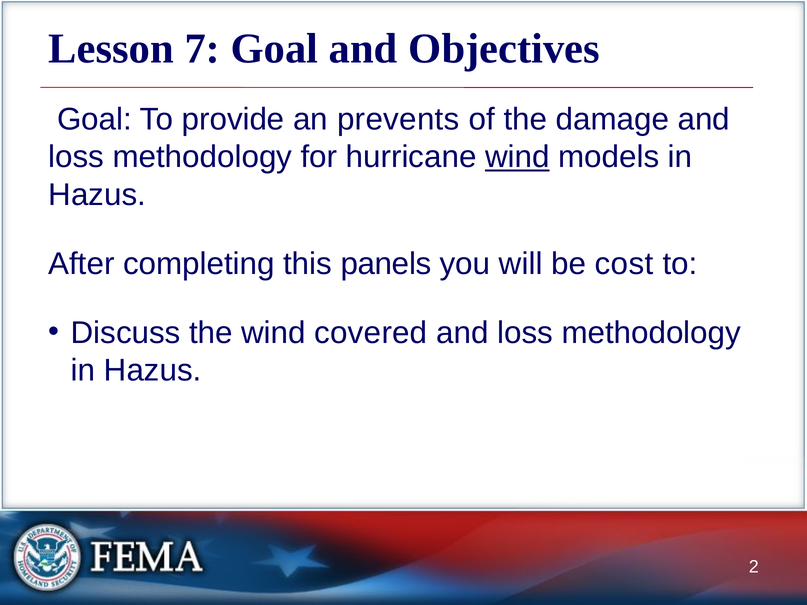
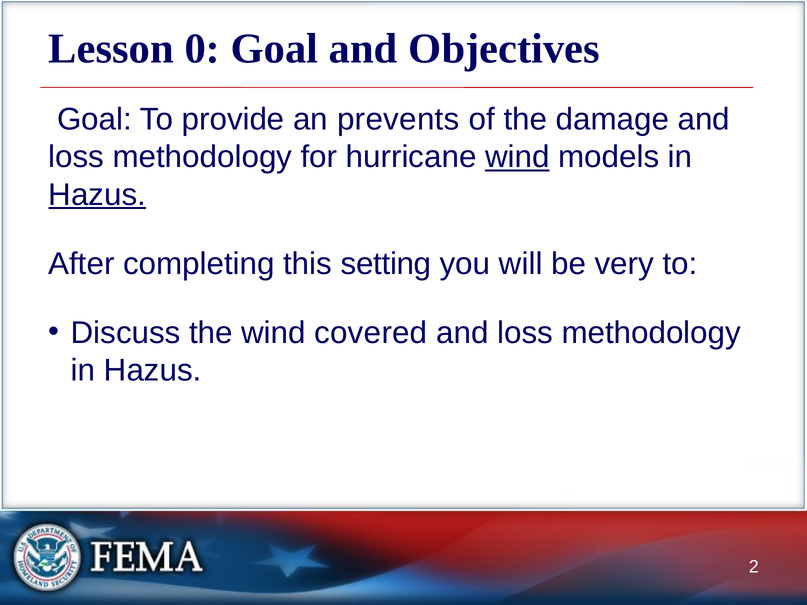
7: 7 -> 0 (202, 49)
Hazus underline: none -> present (97, 195)
panels: panels -> setting (386, 264)
cost: cost -> very (624, 264)
